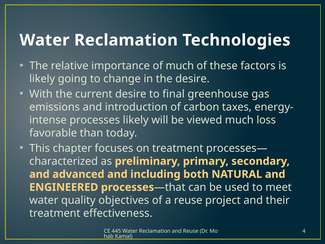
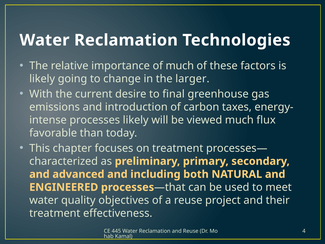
the desire: desire -> larger (192, 79)
loss: loss -> flux (266, 120)
